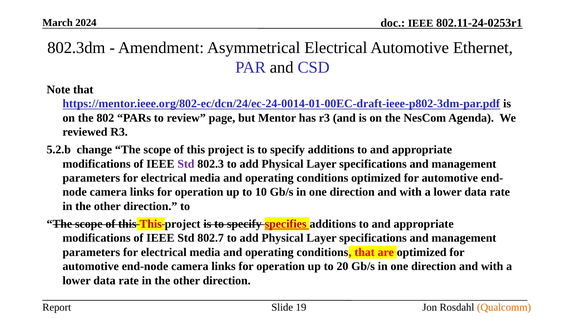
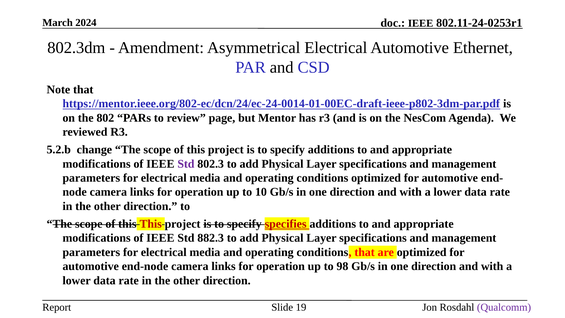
802.7: 802.7 -> 882.3 (211, 238)
20: 20 -> 98 (342, 266)
Qualcomm colour: orange -> purple (504, 307)
